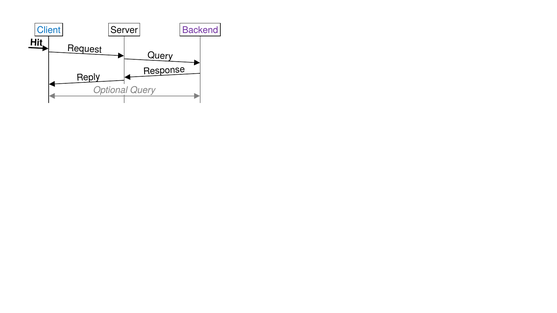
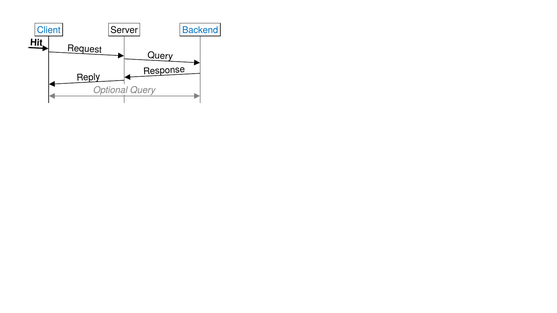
Backend colour: purple -> blue (200, 30)
